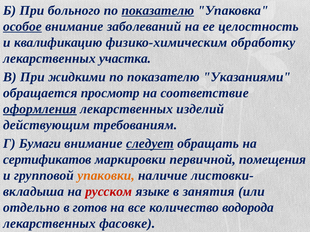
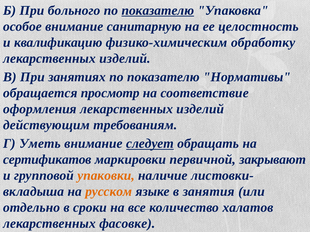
особое underline: present -> none (22, 27)
заболеваний: заболеваний -> санитарную (144, 27)
участка: участка -> изделий (125, 59)
жидкими: жидкими -> занятиях (77, 77)
Указаниями: Указаниями -> Нормативы (247, 77)
оформления underline: present -> none (40, 109)
Бумаги: Бумаги -> Уметь (40, 144)
помещения: помещения -> закрывают (273, 160)
русском colour: red -> orange (109, 192)
готов: готов -> сроки (90, 208)
водорода: водорода -> халатов (248, 208)
